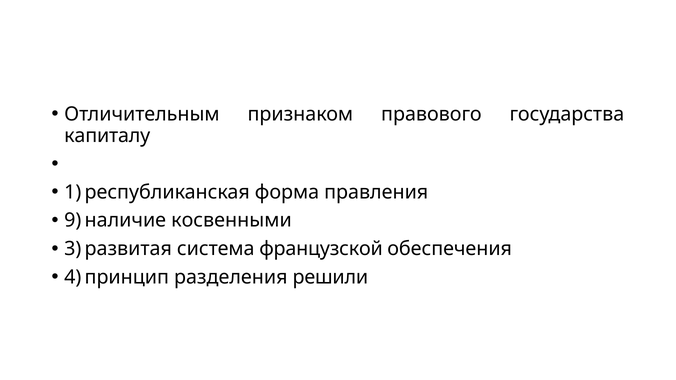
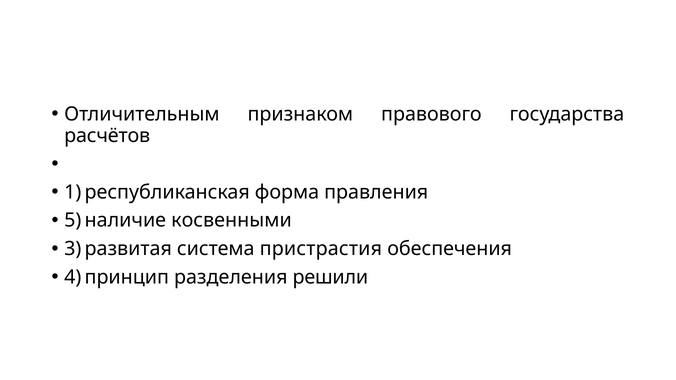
капиталу: капиталу -> расчётов (107, 136)
9: 9 -> 5 (73, 221)
французской: французской -> пристрастия (321, 249)
